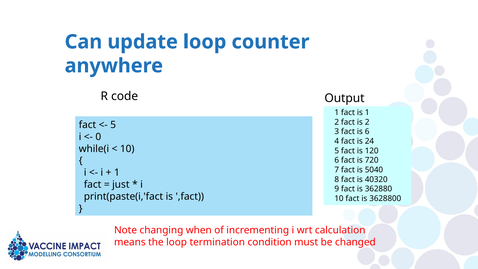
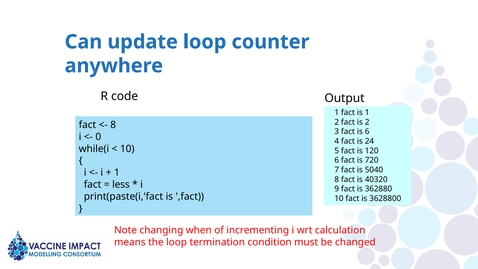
5: 5 -> 8 (113, 125)
just: just -> less (121, 185)
